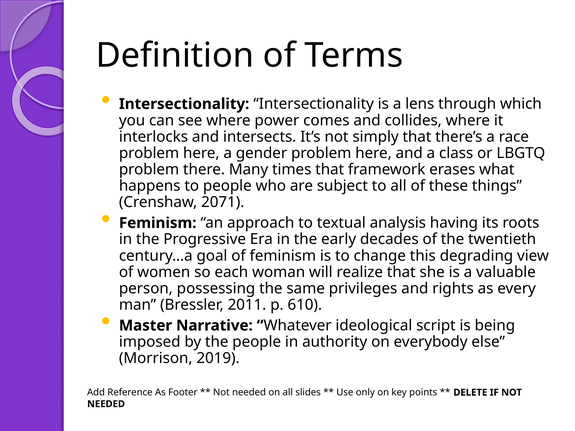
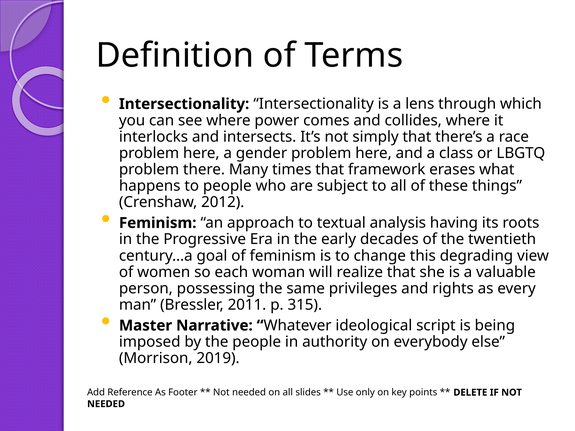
2071: 2071 -> 2012 (223, 202)
610: 610 -> 315 (305, 305)
